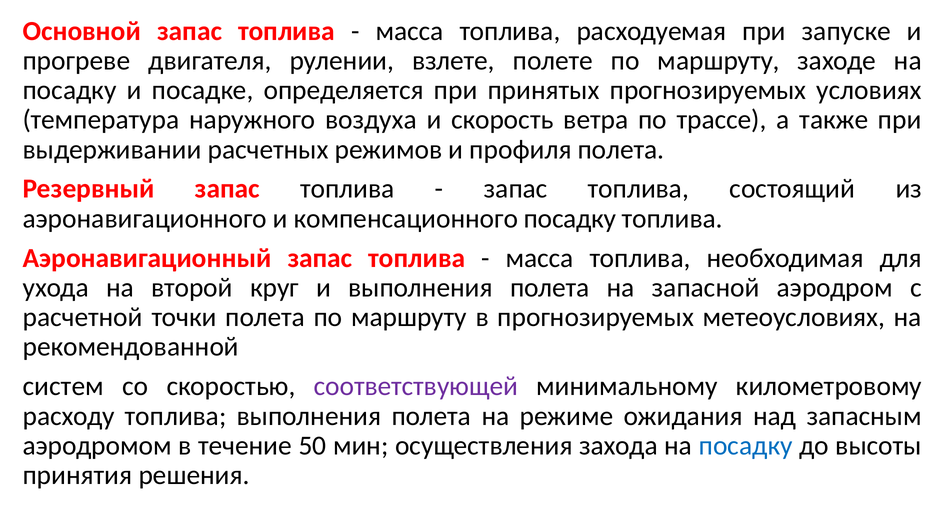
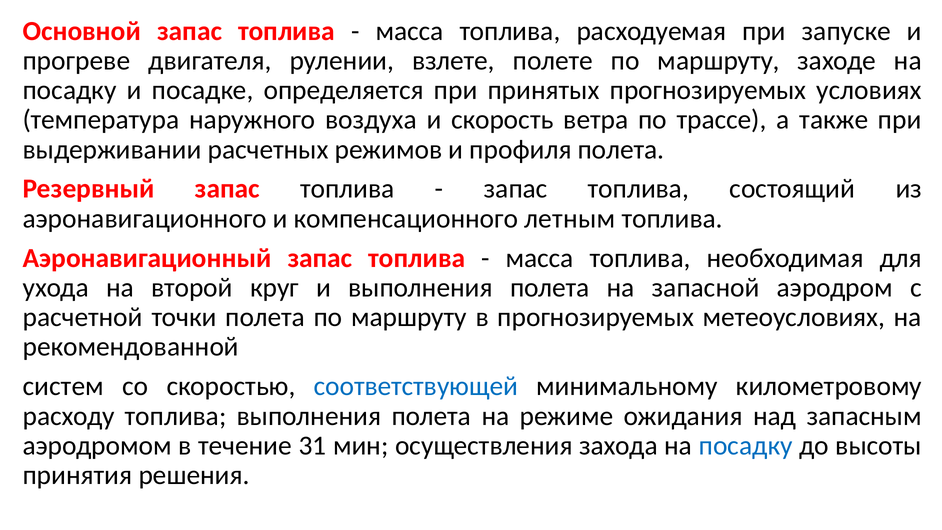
компенсационного посадку: посадку -> летным (570, 218)
соответствующей colour: purple -> blue (416, 386)
50: 50 -> 31 (312, 445)
